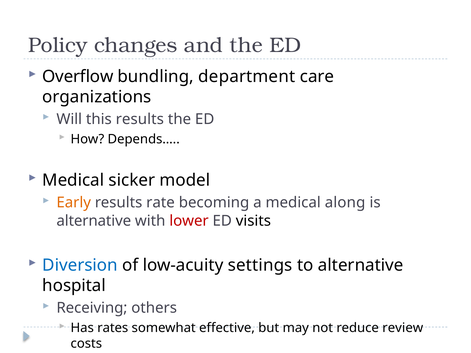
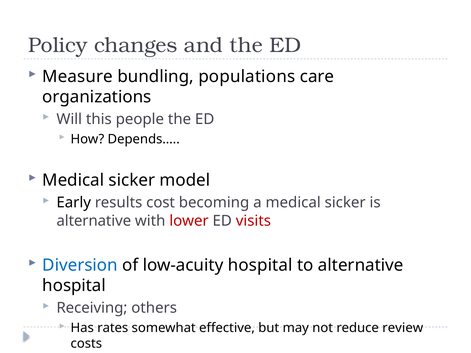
Overflow: Overflow -> Measure (78, 77)
department: department -> populations (247, 77)
this results: results -> people (140, 119)
Early colour: orange -> black (74, 203)
rate: rate -> cost (161, 203)
a medical along: along -> sicker (345, 203)
visits colour: black -> red (253, 221)
low-acuity settings: settings -> hospital (260, 265)
